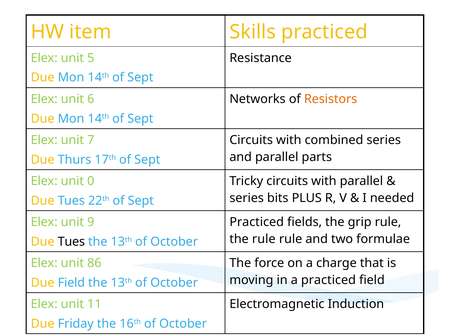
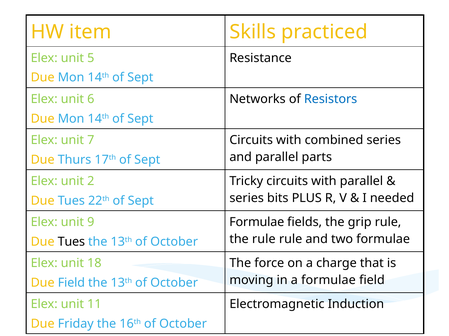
Resistors colour: orange -> blue (331, 99)
0: 0 -> 2 (91, 182)
Practiced: Practiced -> Formulae (257, 223)
86: 86 -> 18 (94, 264)
a practiced: practiced -> formulae (328, 281)
